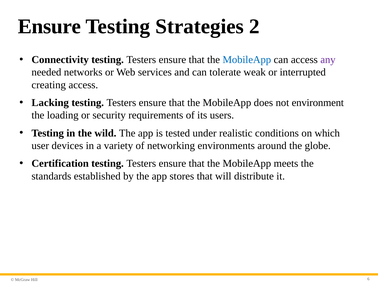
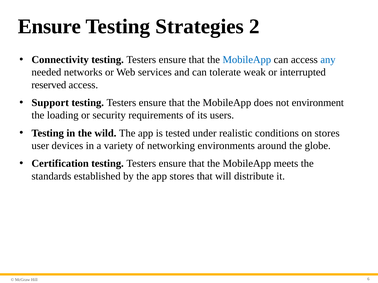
any colour: purple -> blue (328, 60)
creating: creating -> reserved (49, 85)
Lacking: Lacking -> Support (50, 103)
on which: which -> stores (327, 133)
